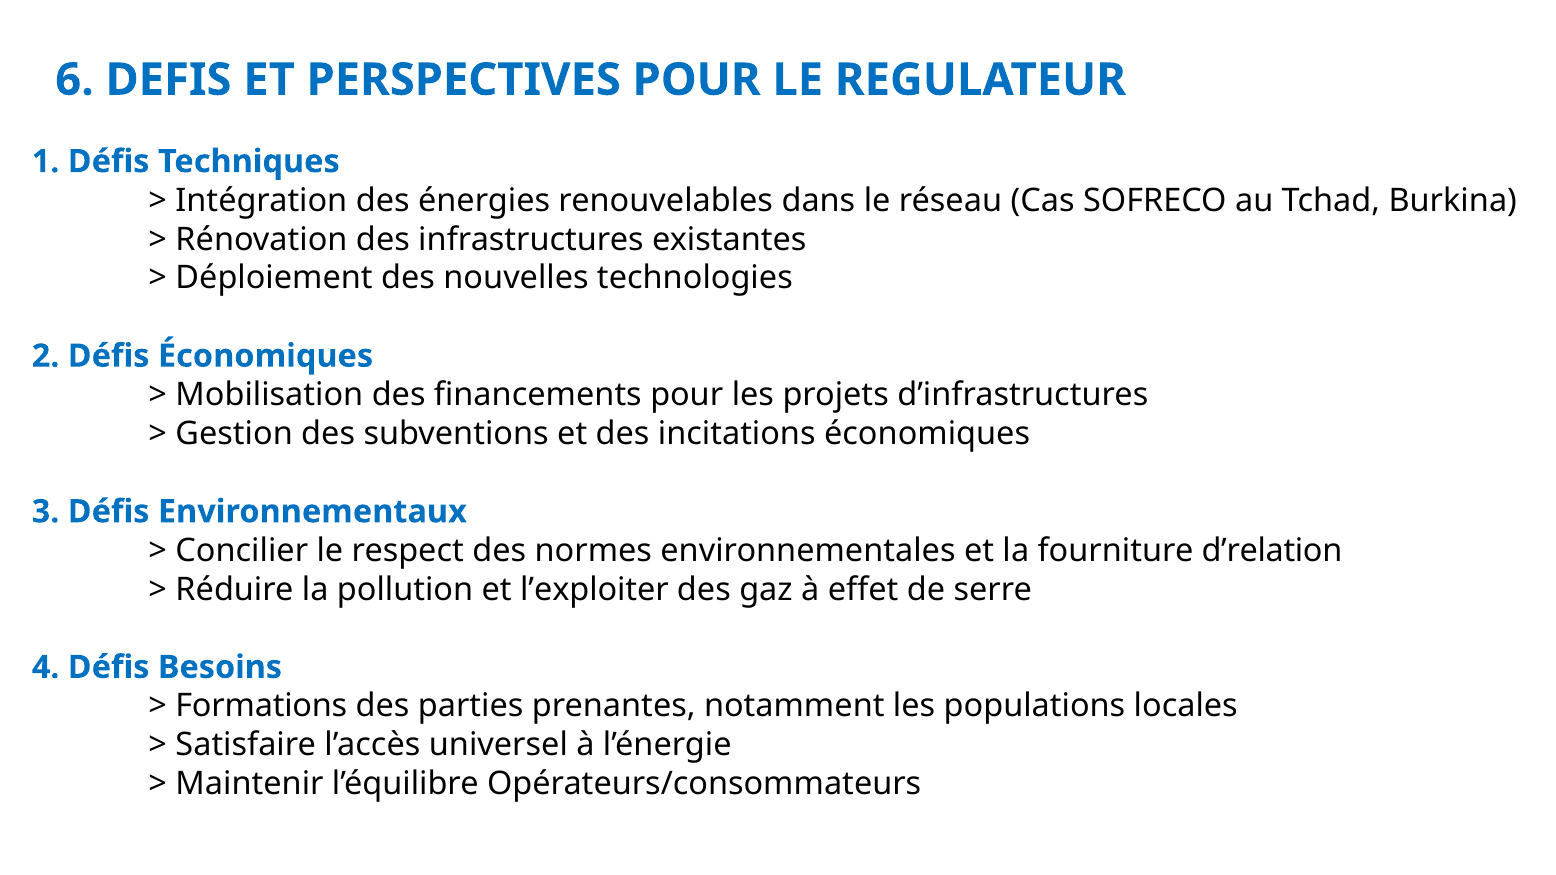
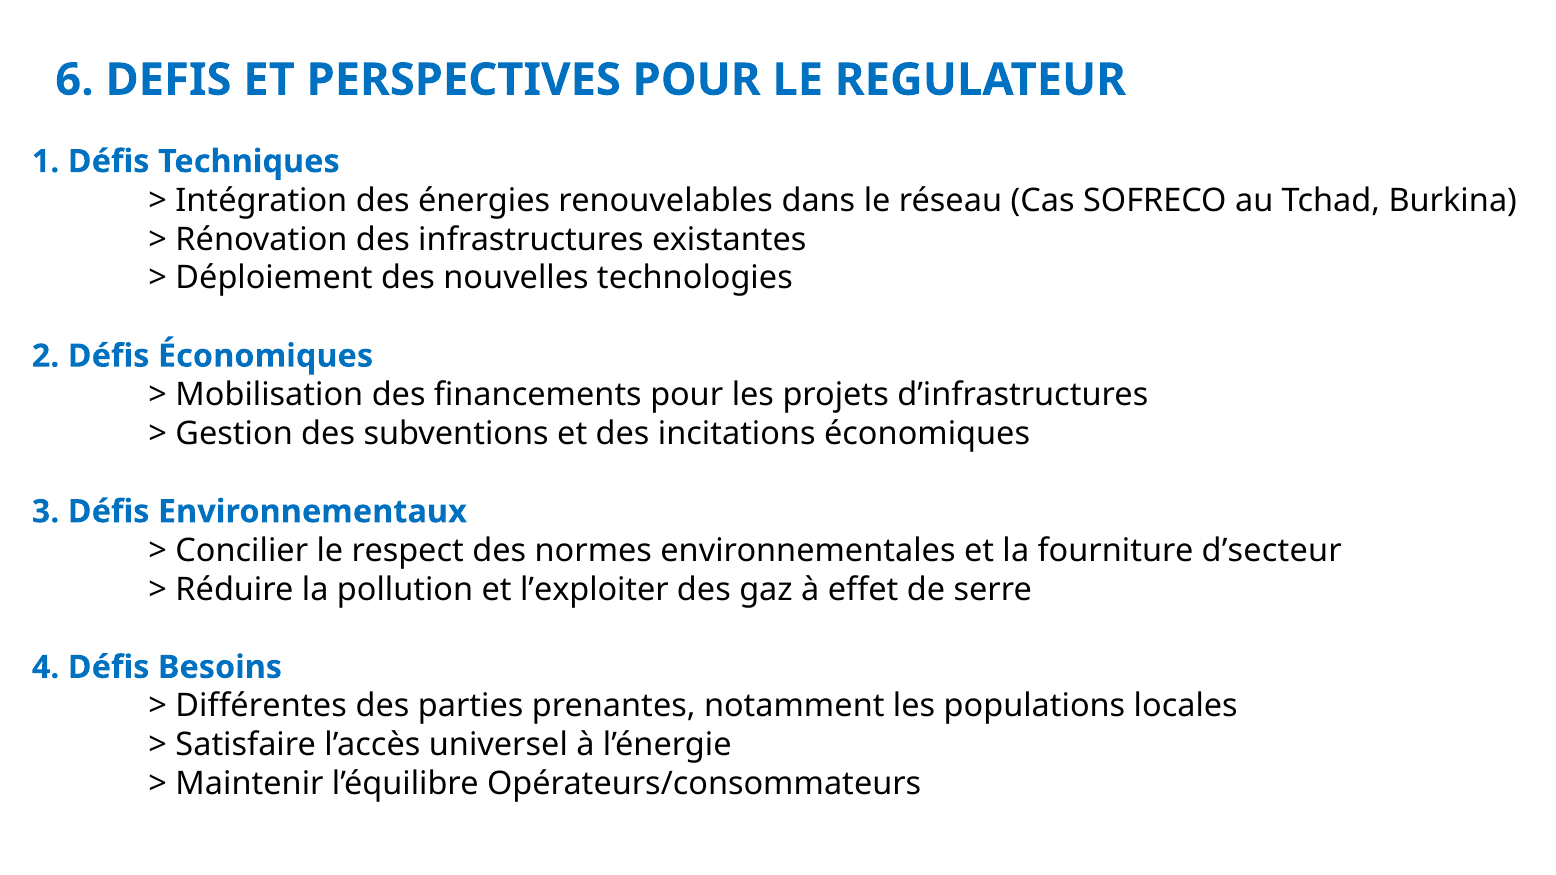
d’relation: d’relation -> d’secteur (1272, 551)
Formations: Formations -> Différentes (261, 706)
